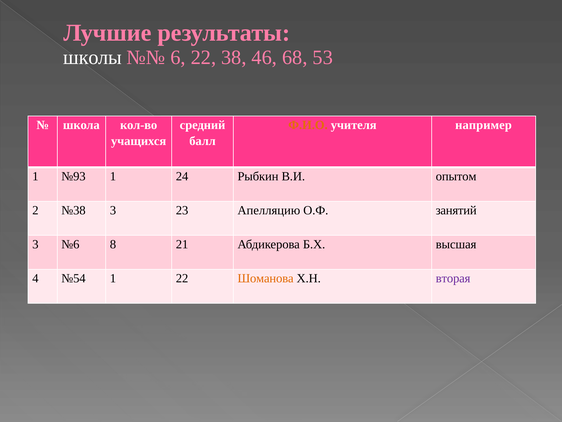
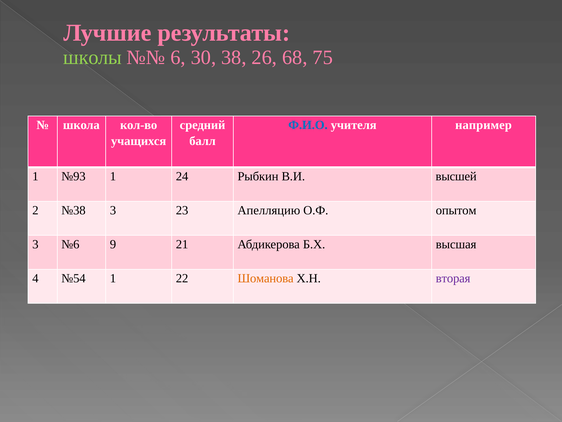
школы colour: white -> light green (93, 57)
6 22: 22 -> 30 (203, 57)
46: 46 -> 26 (264, 57)
53: 53 -> 75 (323, 57)
Ф.И.О colour: orange -> blue (308, 125)
опытом: опытом -> высшей (456, 176)
занятий: занятий -> опытом (456, 210)
8: 8 -> 9 (113, 244)
